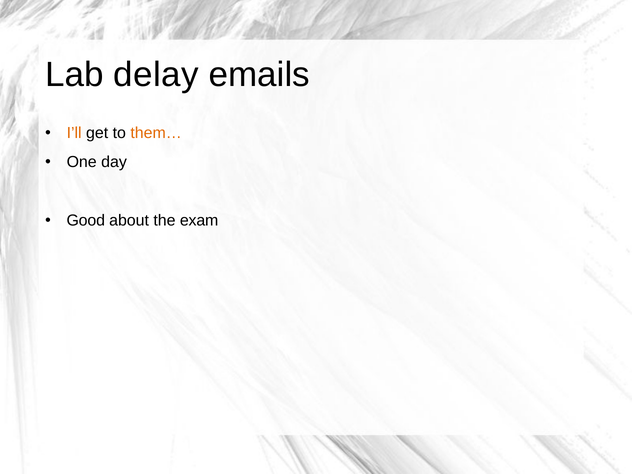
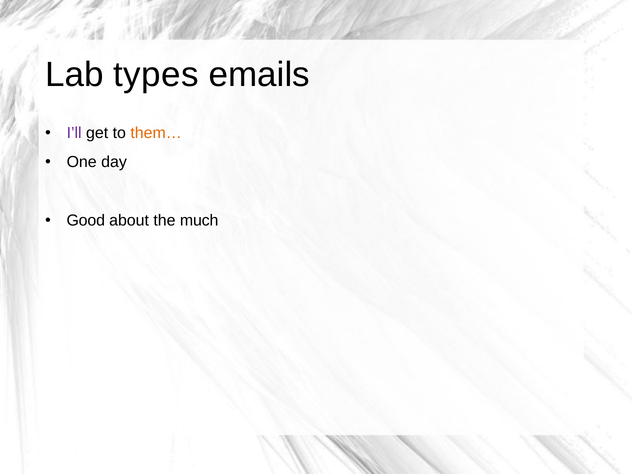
delay: delay -> types (156, 75)
I’ll colour: orange -> purple (74, 133)
exam: exam -> much (199, 220)
